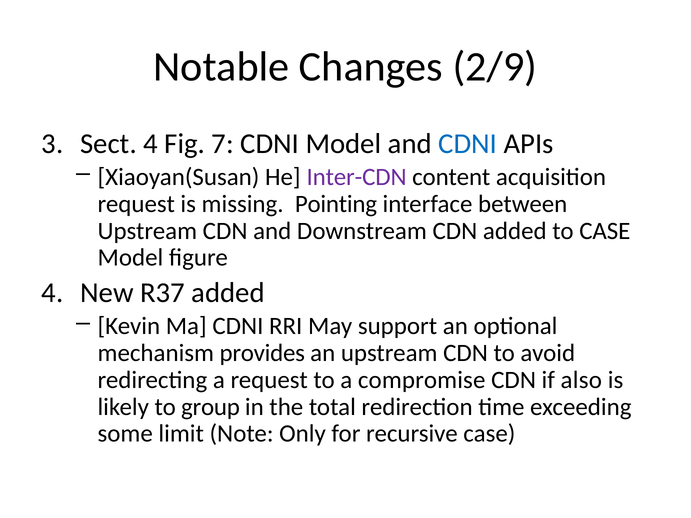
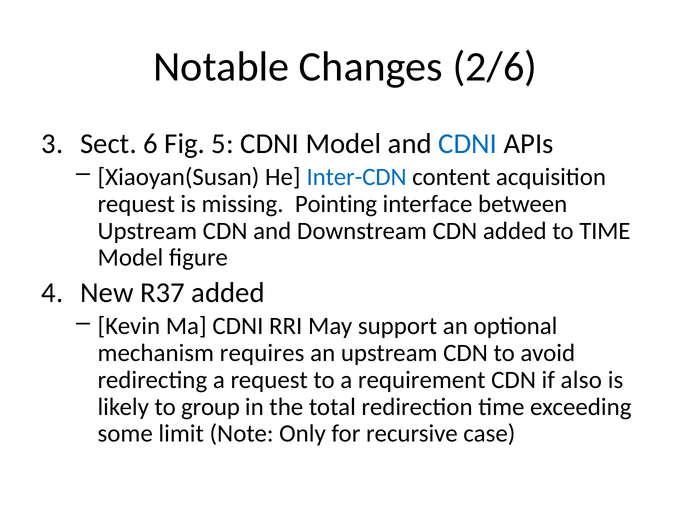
2/9: 2/9 -> 2/6 (495, 67)
Sect 4: 4 -> 6 (151, 144)
7: 7 -> 5 (223, 144)
Inter-CDN colour: purple -> blue (357, 177)
to CASE: CASE -> TIME (605, 231)
provides: provides -> requires (262, 353)
compromise: compromise -> requirement (422, 380)
